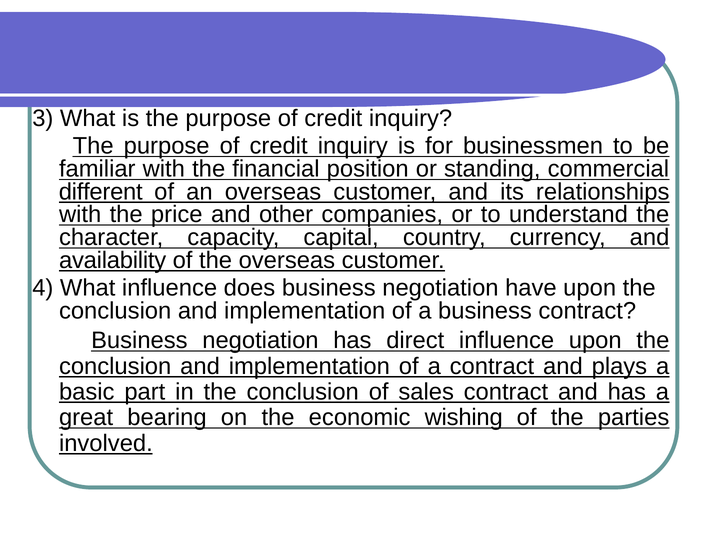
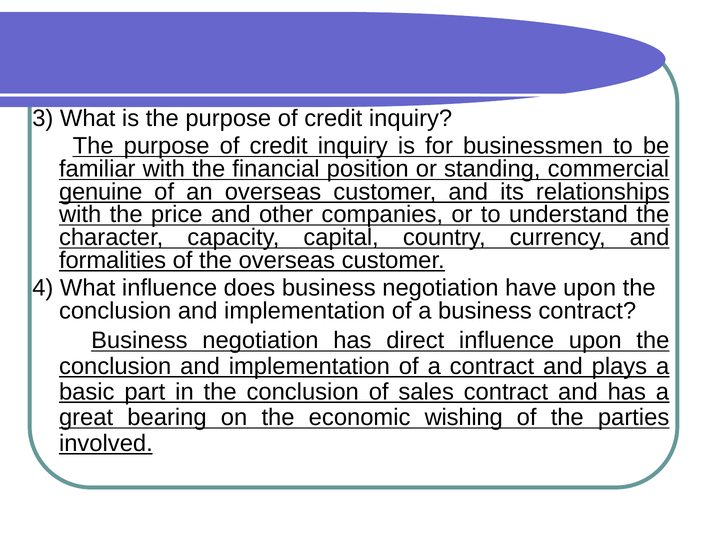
different: different -> genuine (101, 192)
availability: availability -> formalities (113, 260)
